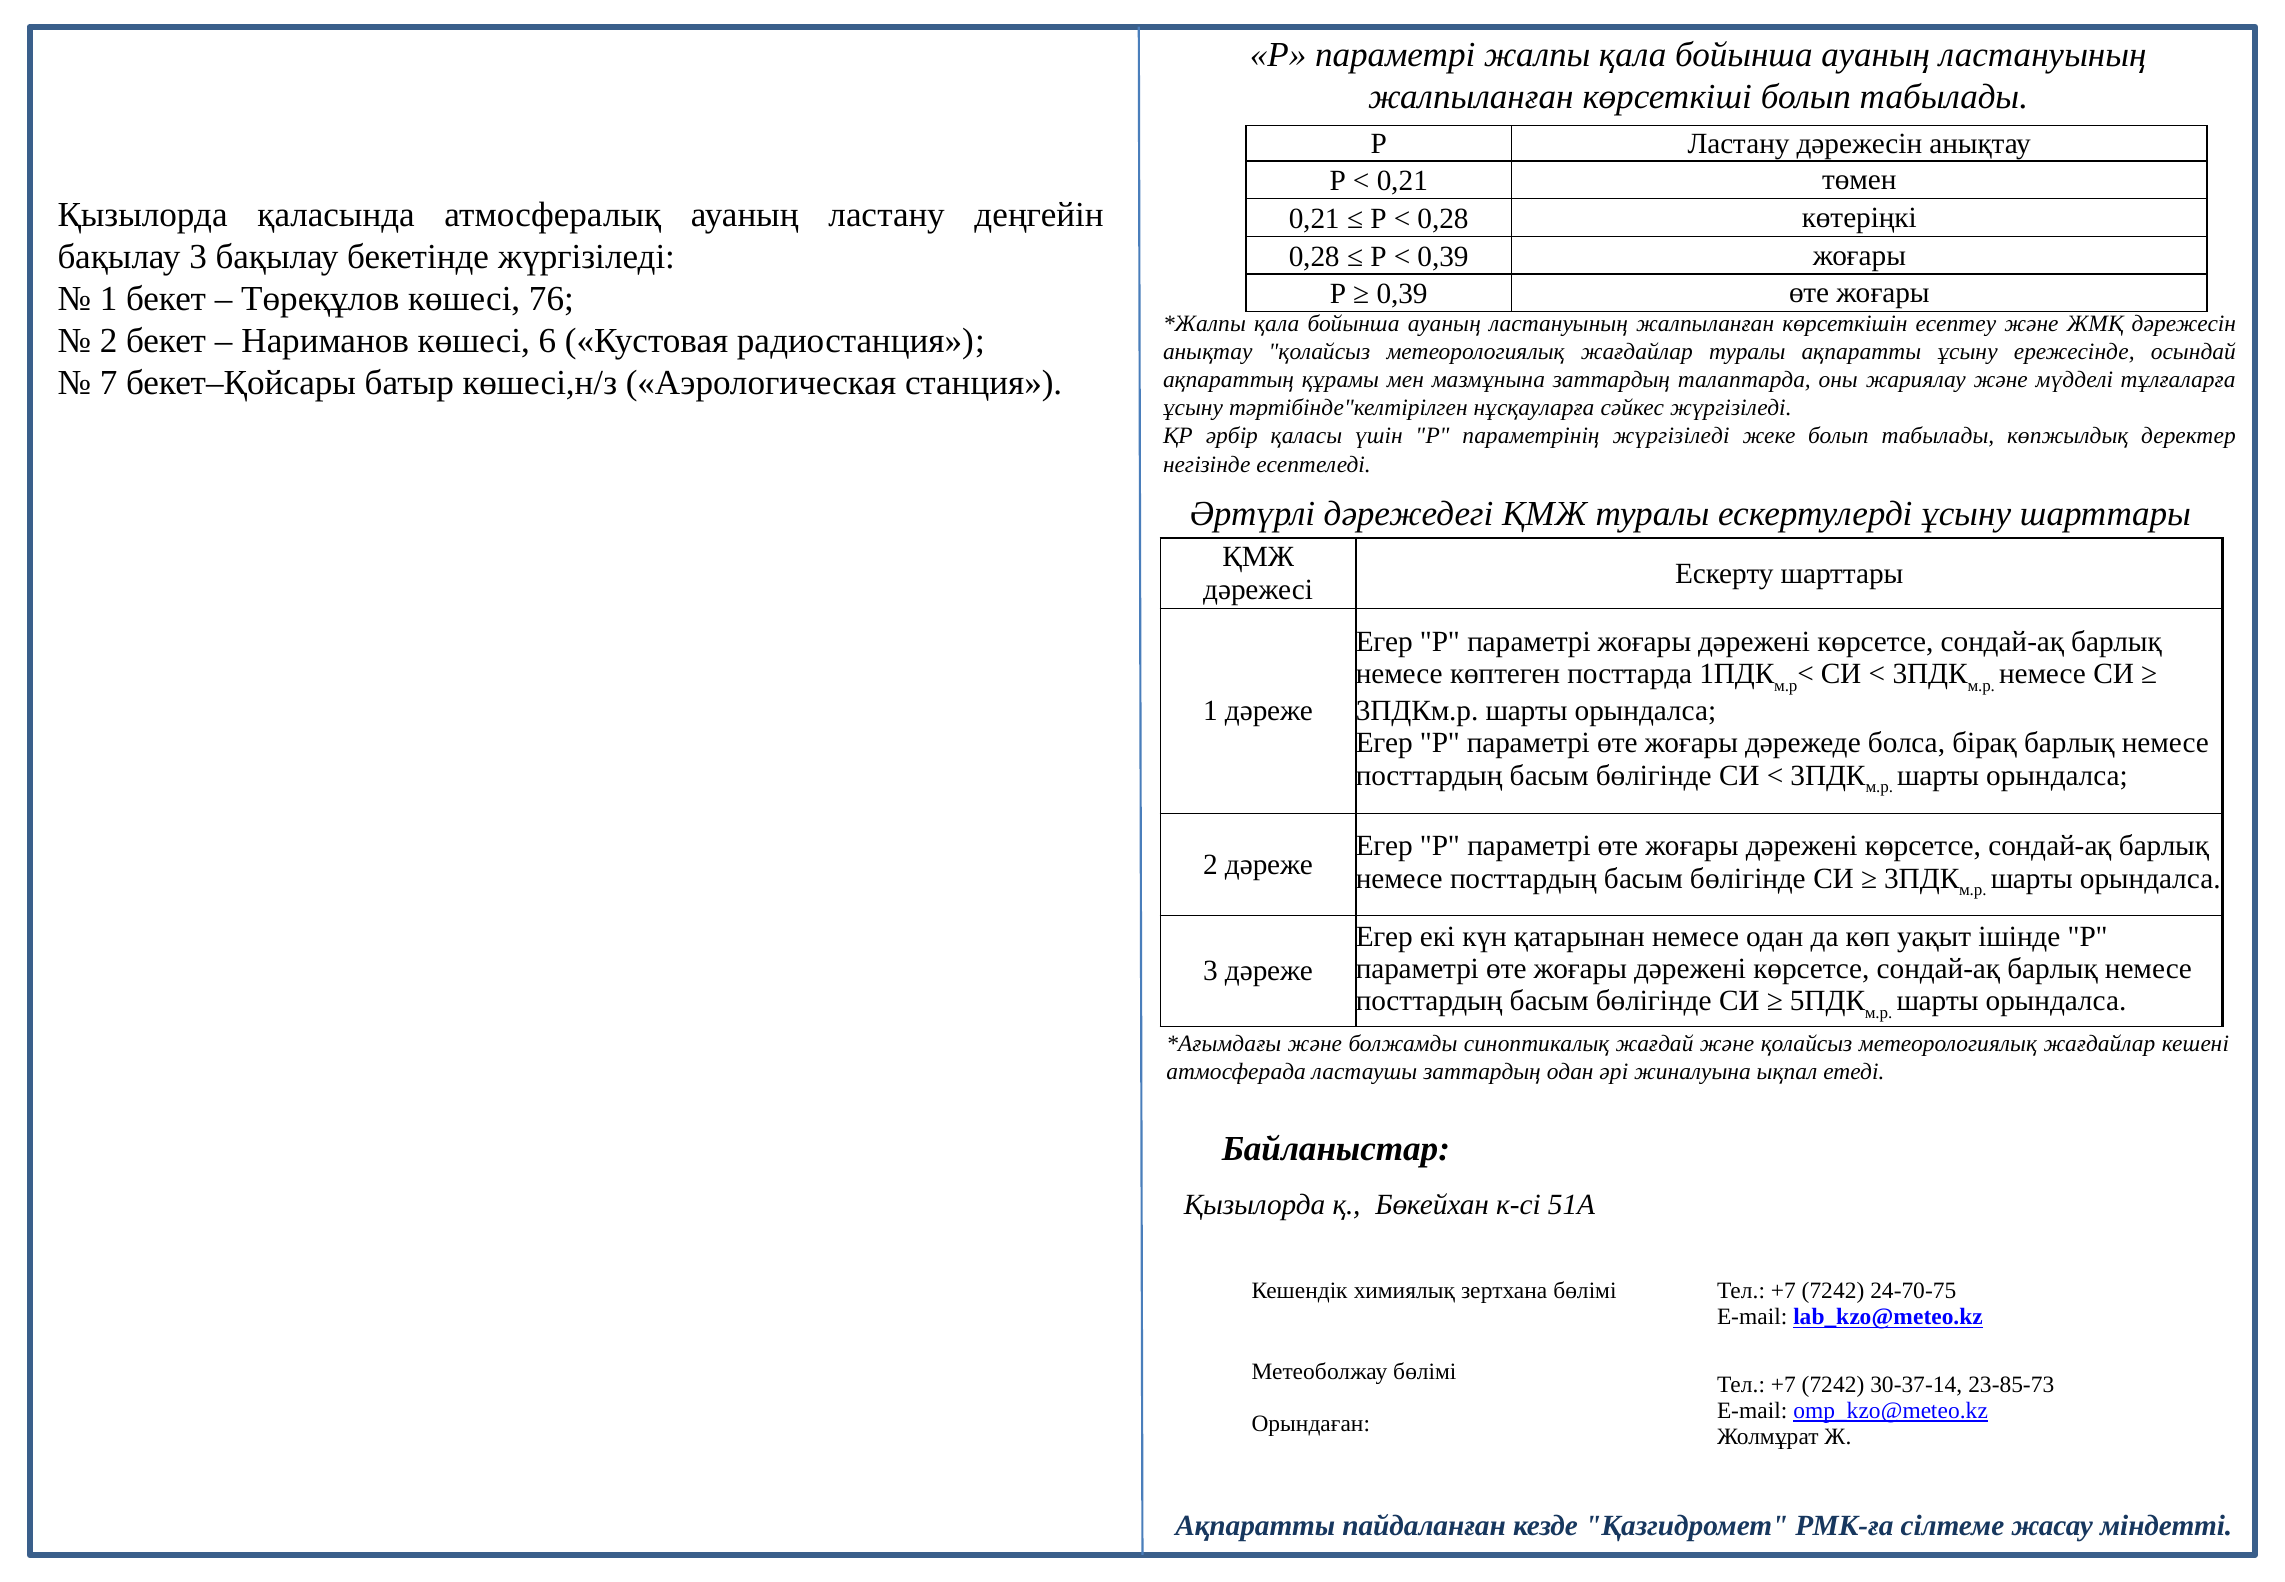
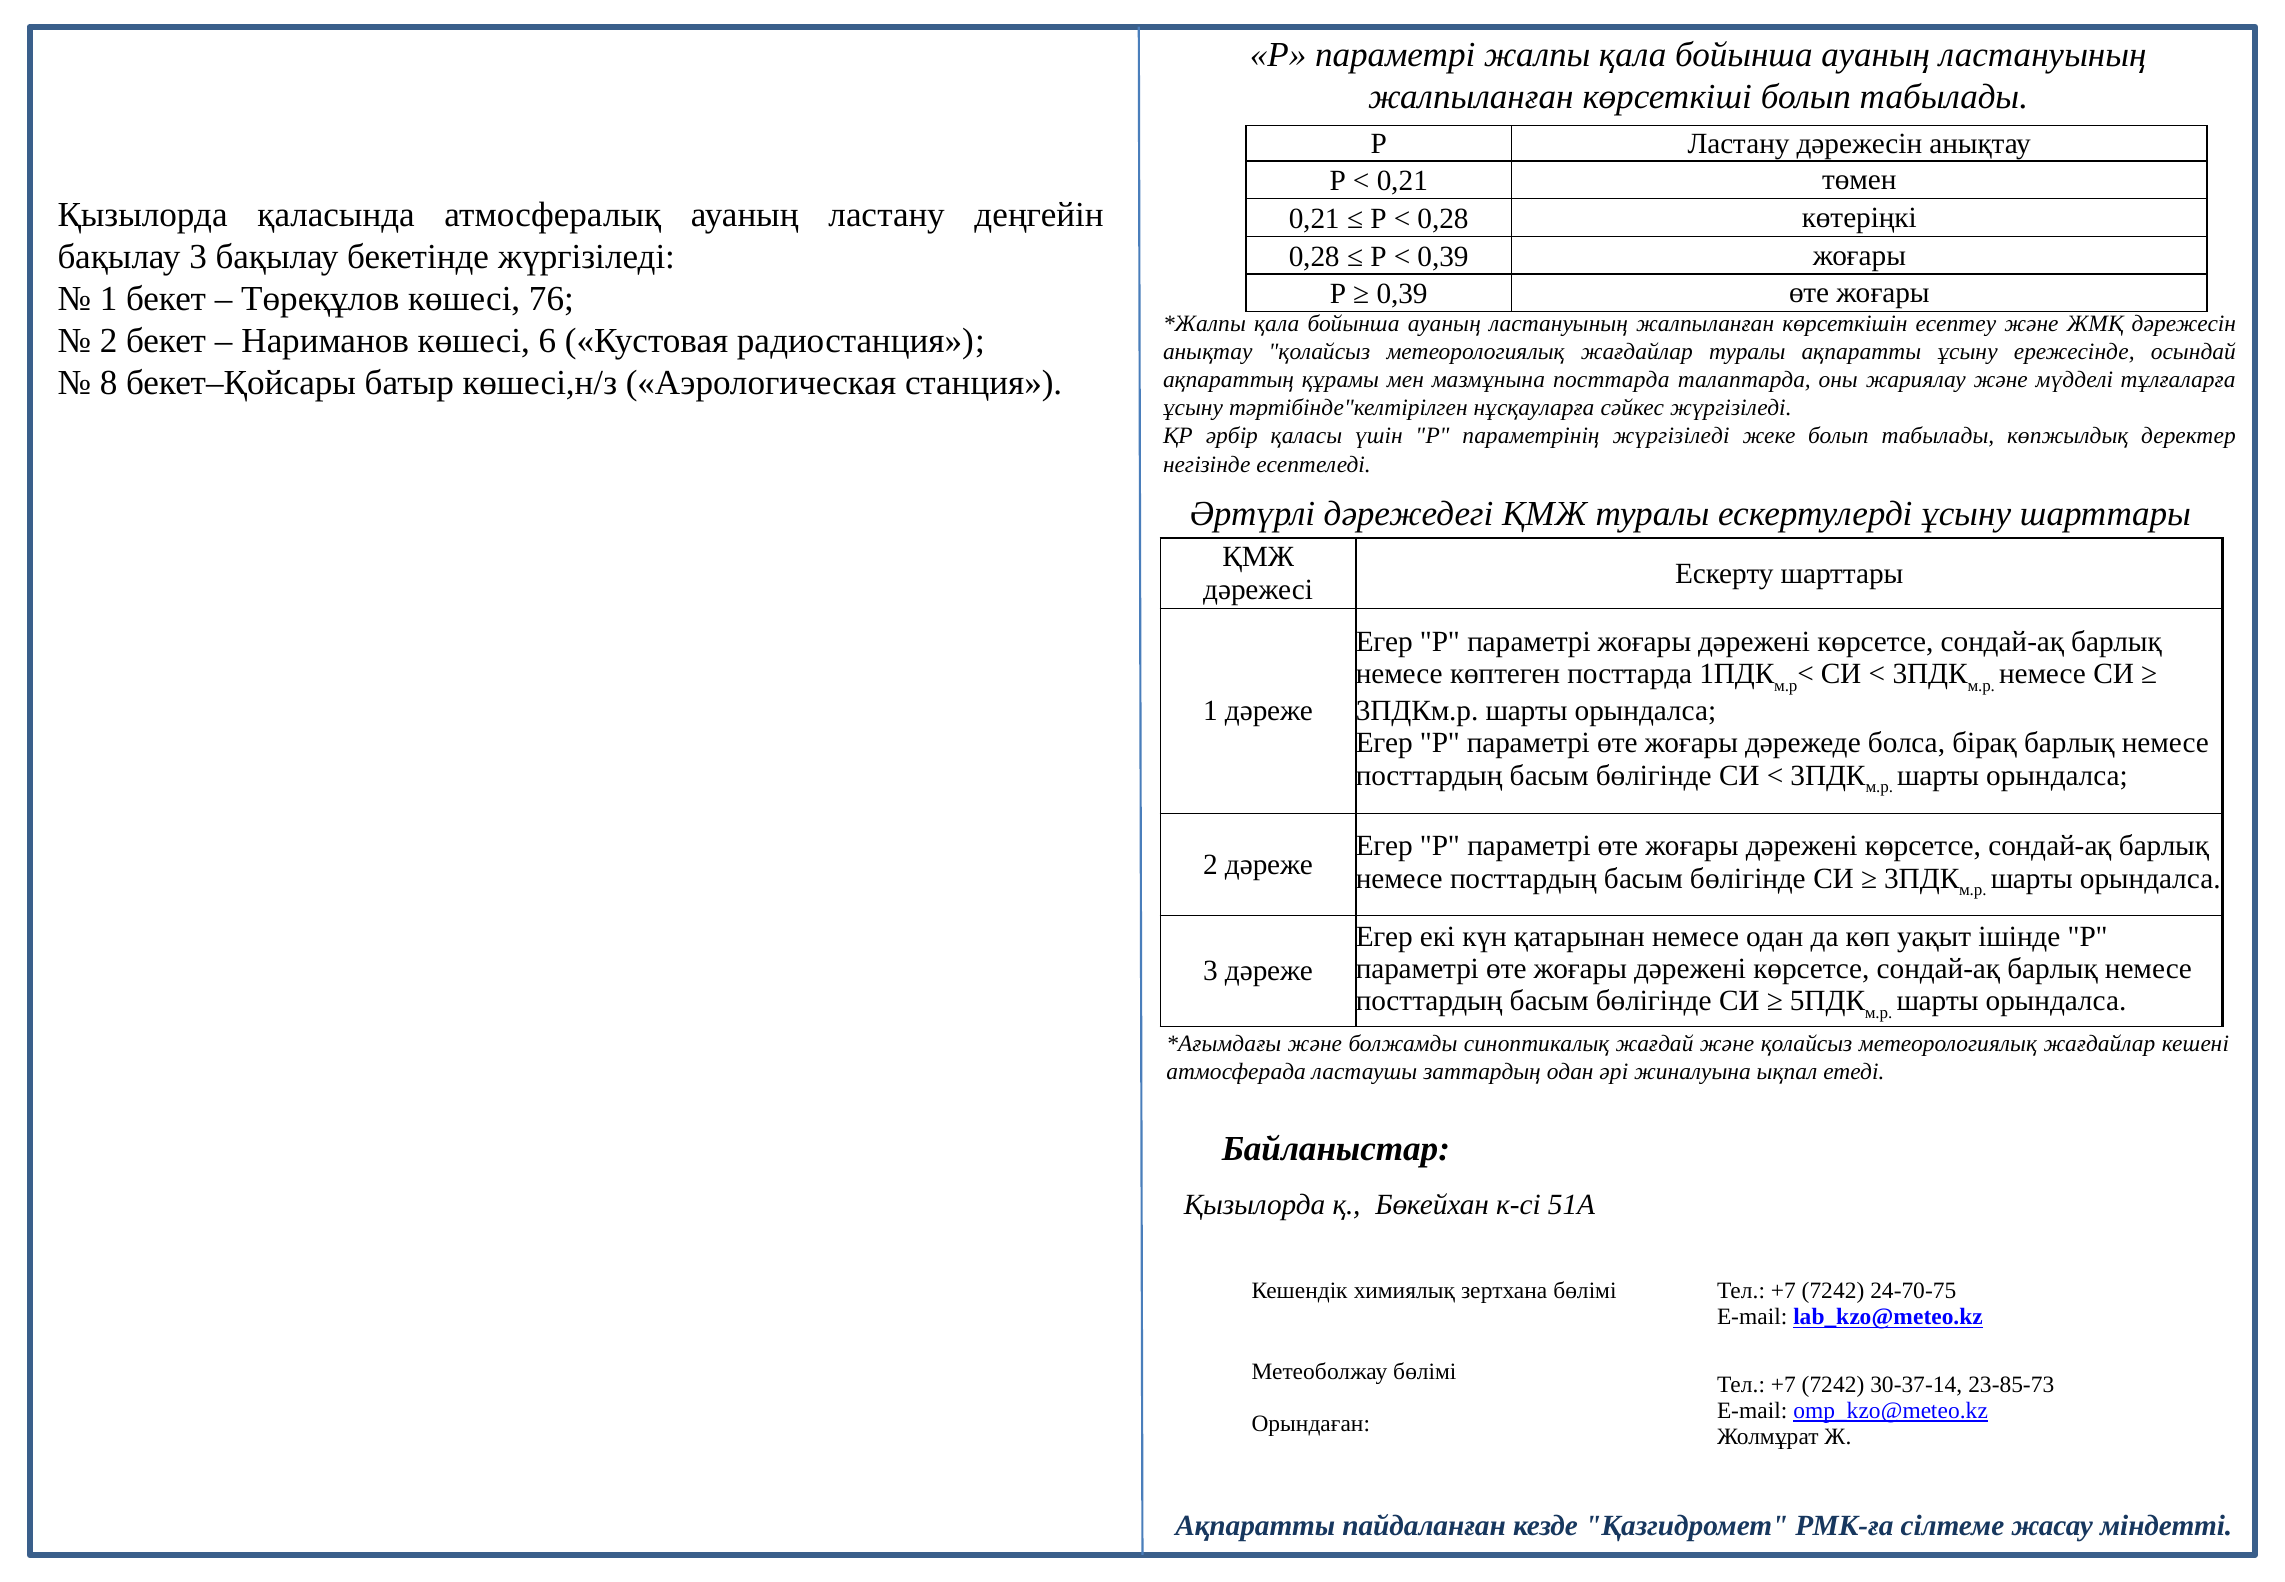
7: 7 -> 8 (109, 383)
мазмұнына заттардың: заттардың -> посттарда (1611, 380)
